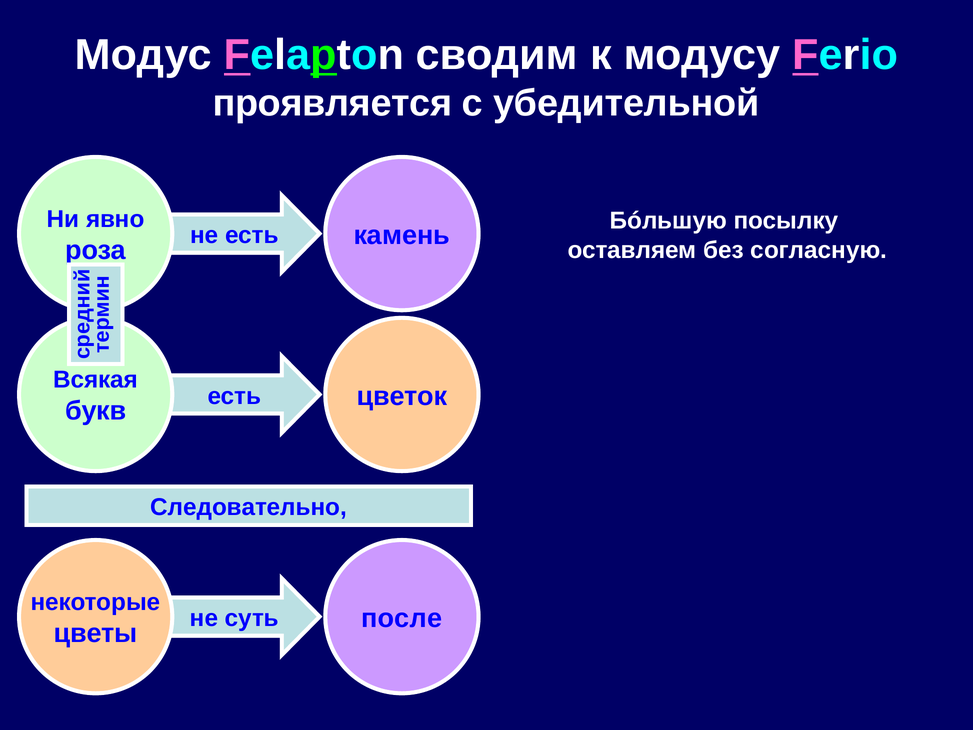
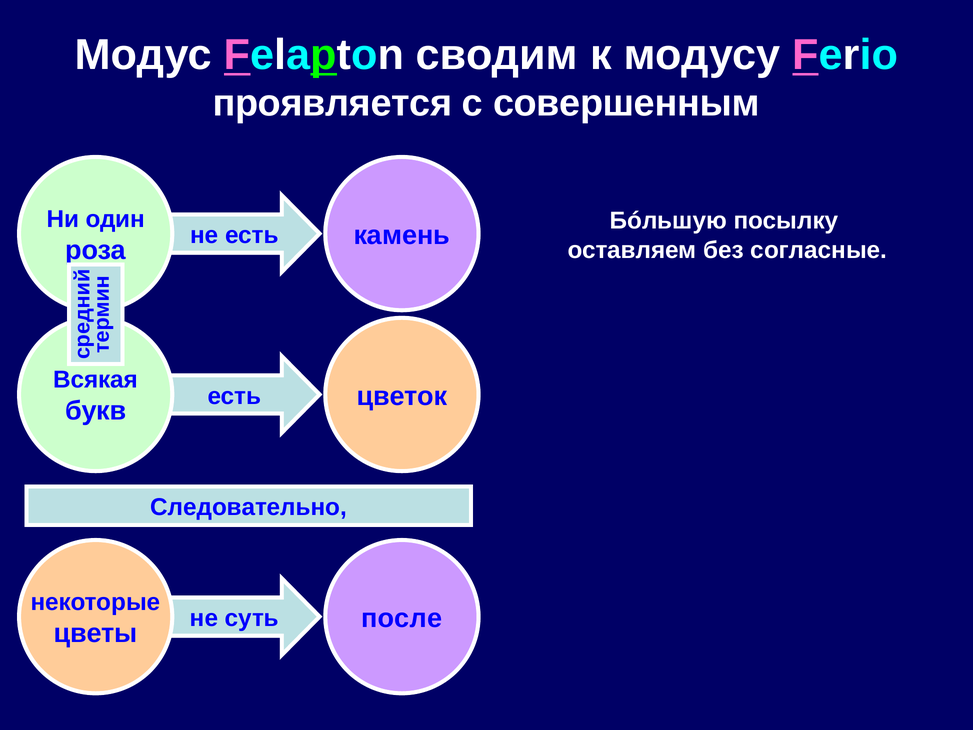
убедительной: убедительной -> совершенным (626, 103)
явно: явно -> один (115, 219)
согласную: согласную -> согласные (819, 250)
